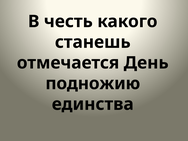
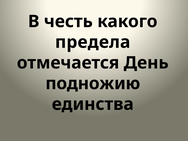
станешь: станешь -> предела (93, 42)
